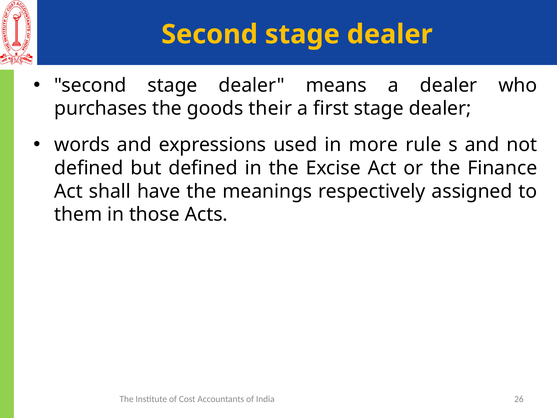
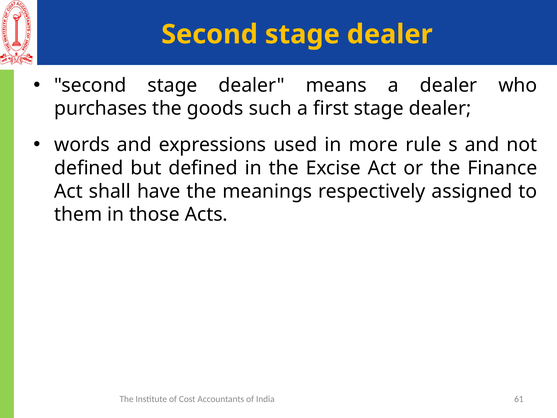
their: their -> such (270, 109)
26: 26 -> 61 (519, 399)
